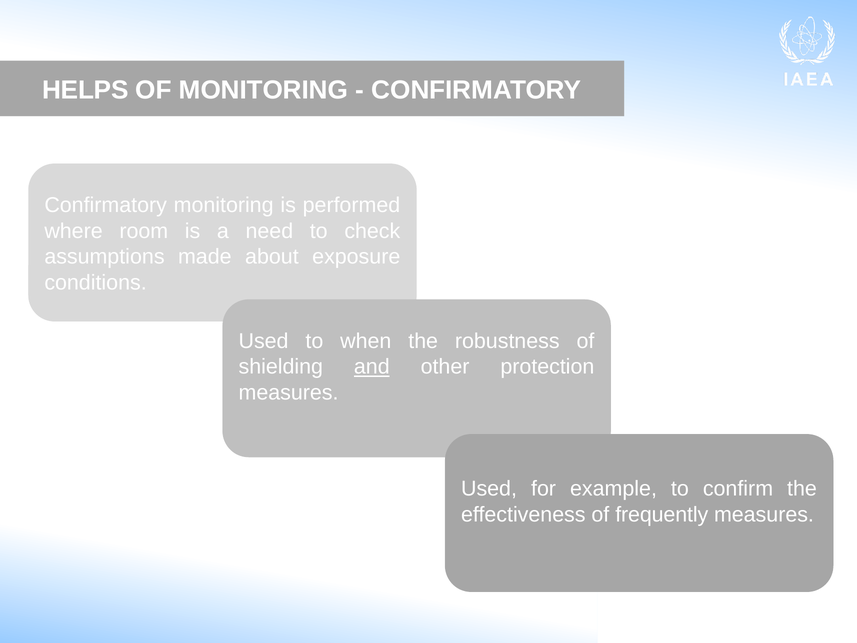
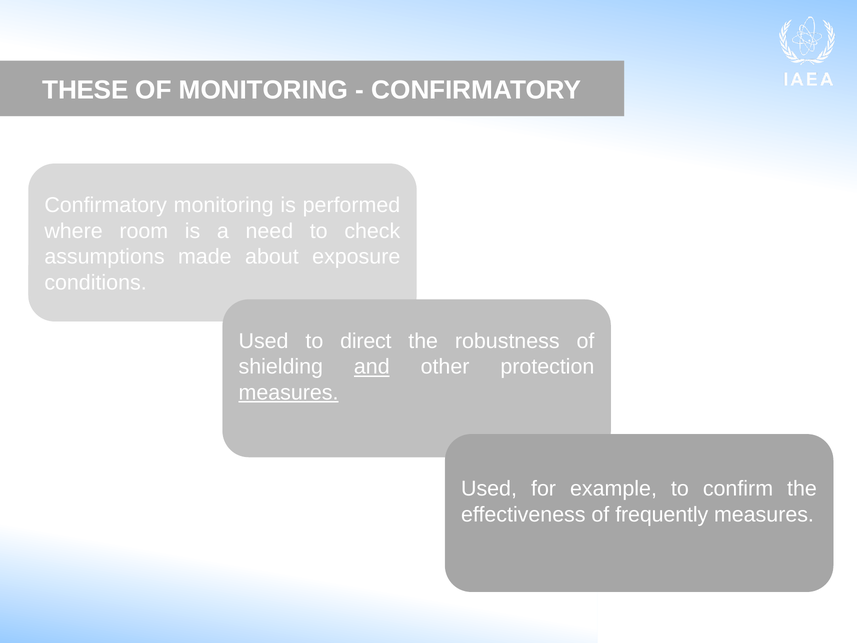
HELPS: HELPS -> THESE (85, 90)
when: when -> direct (366, 341)
measures underline: none -> present (289, 392)
